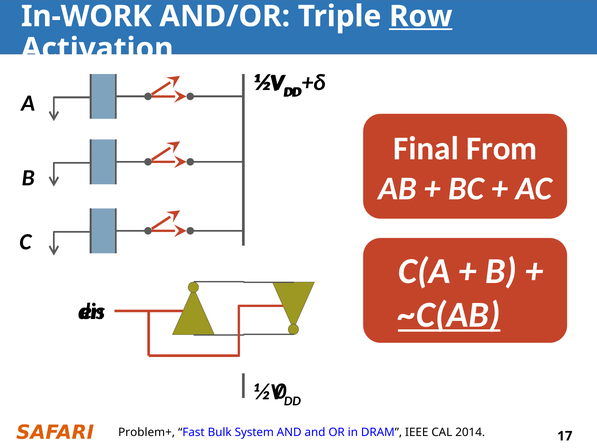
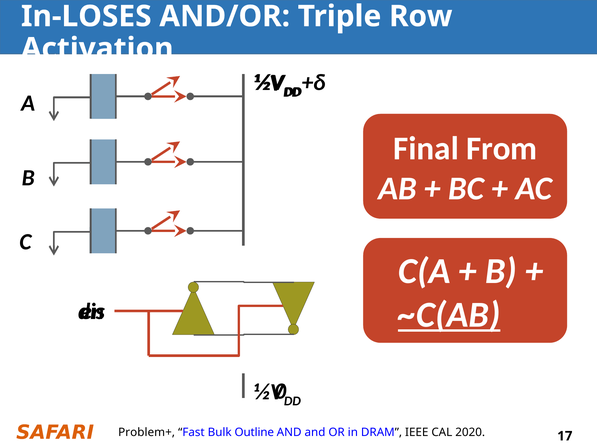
In-WORK: In-WORK -> In-LOSES (86, 16)
Row underline: present -> none (421, 16)
System: System -> Outline (254, 432)
2014: 2014 -> 2020 (470, 432)
